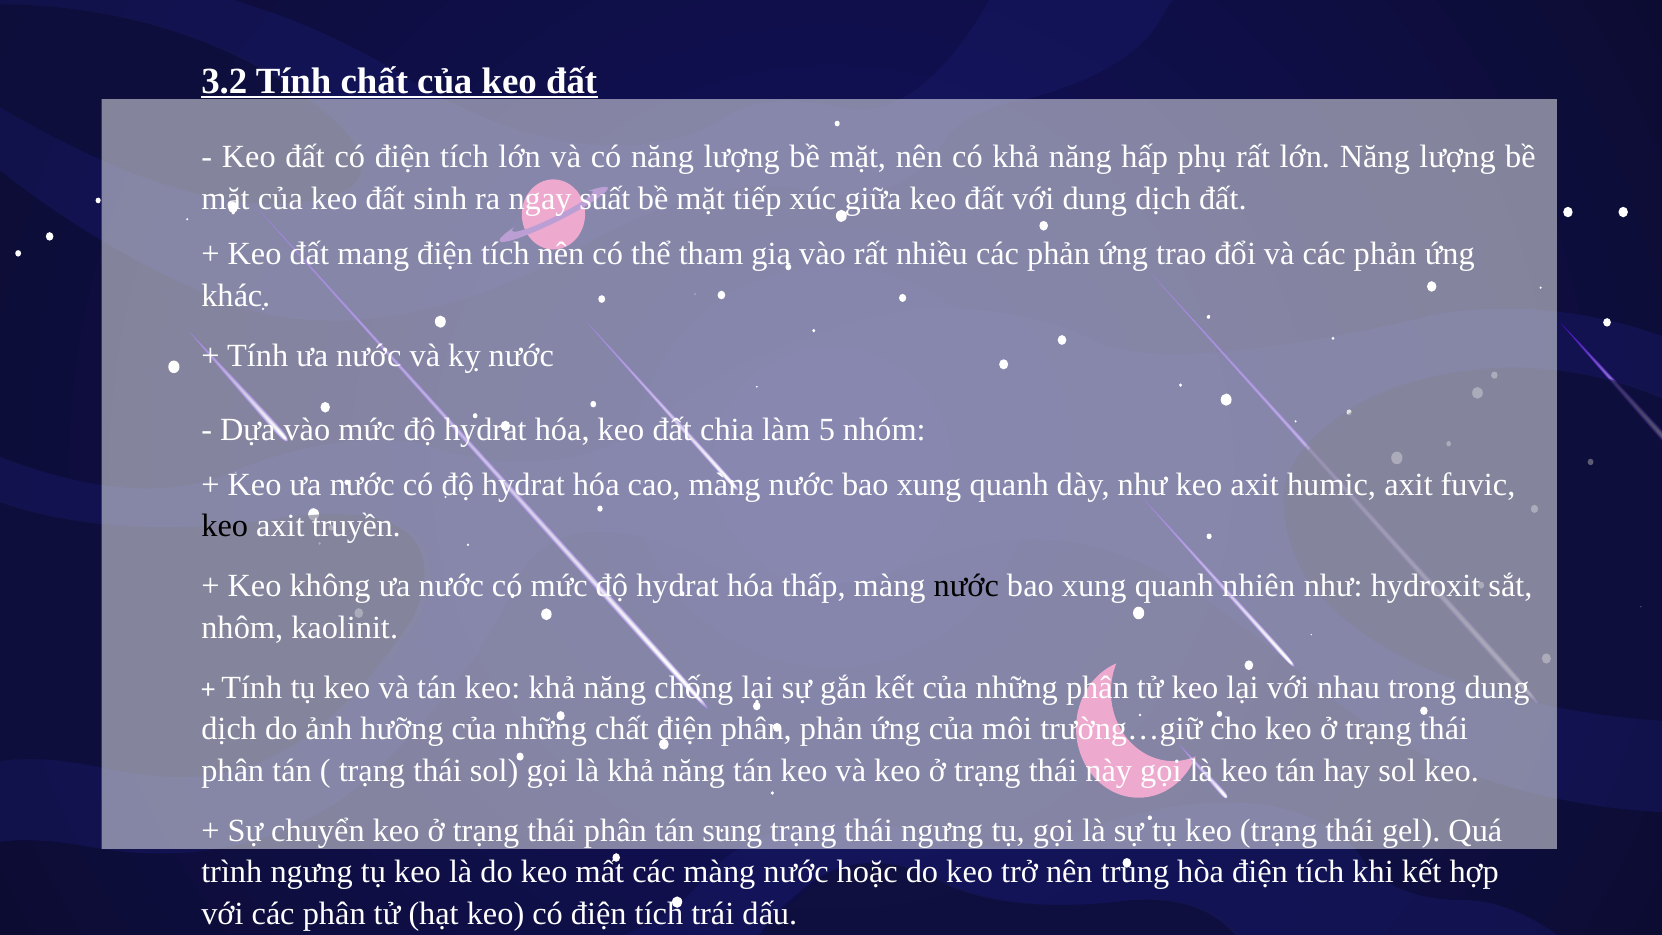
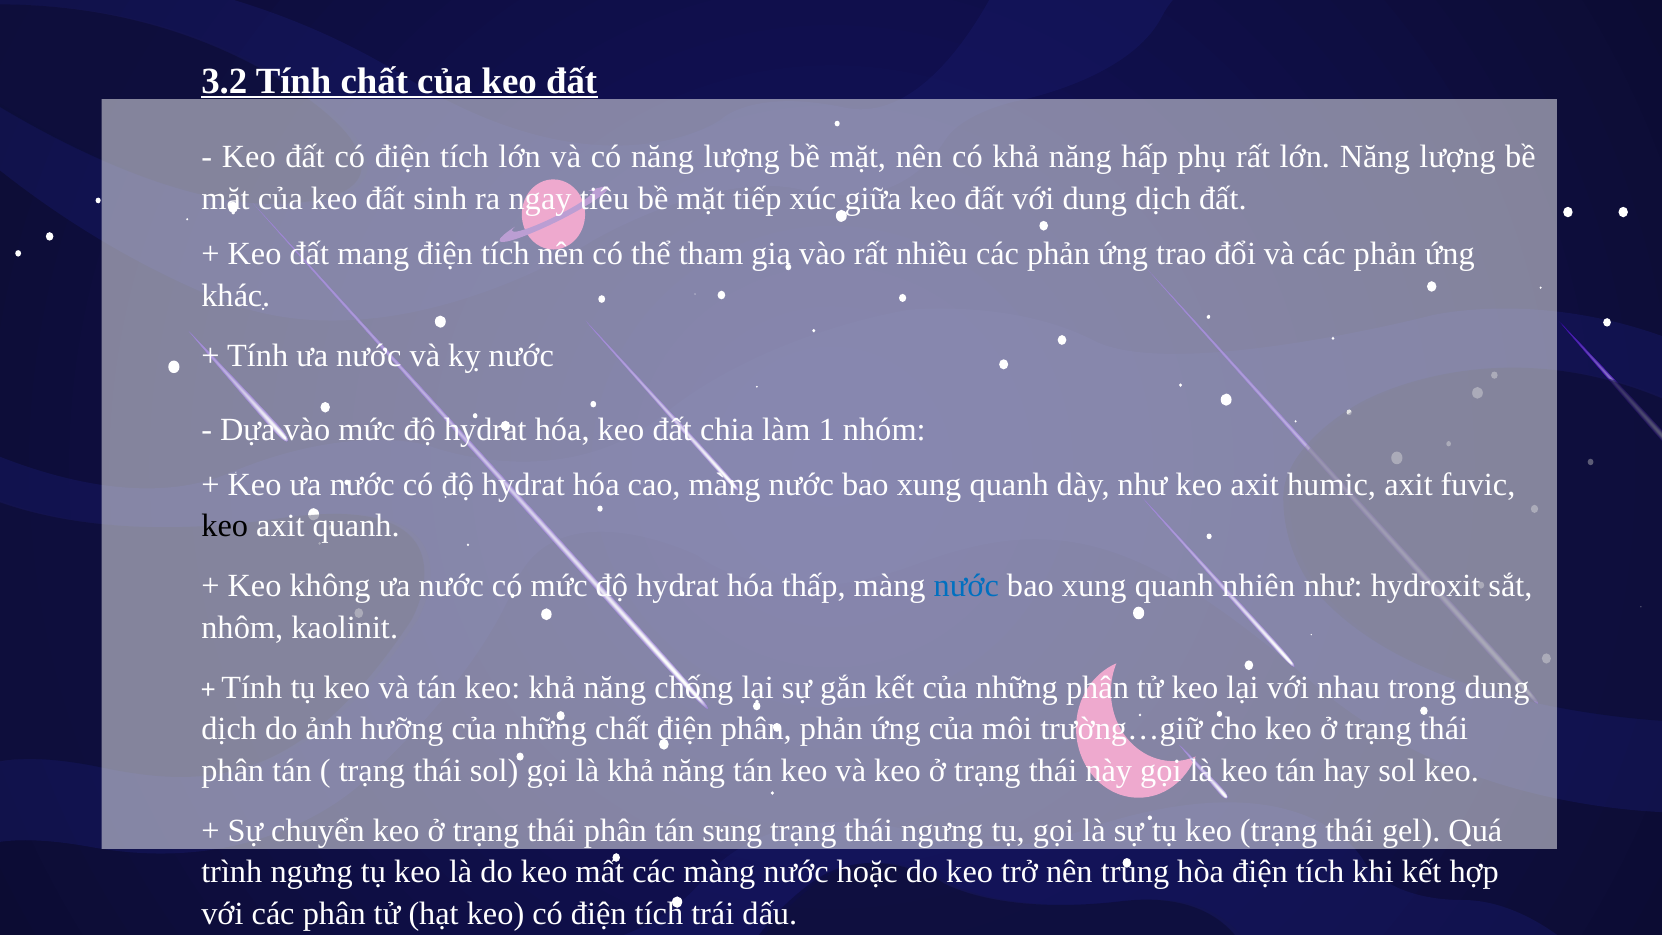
suất: suất -> tiêu (604, 199)
5: 5 -> 1 (827, 429)
axit truyền: truyền -> quanh (356, 526)
nước colour: black -> blue (966, 586)
